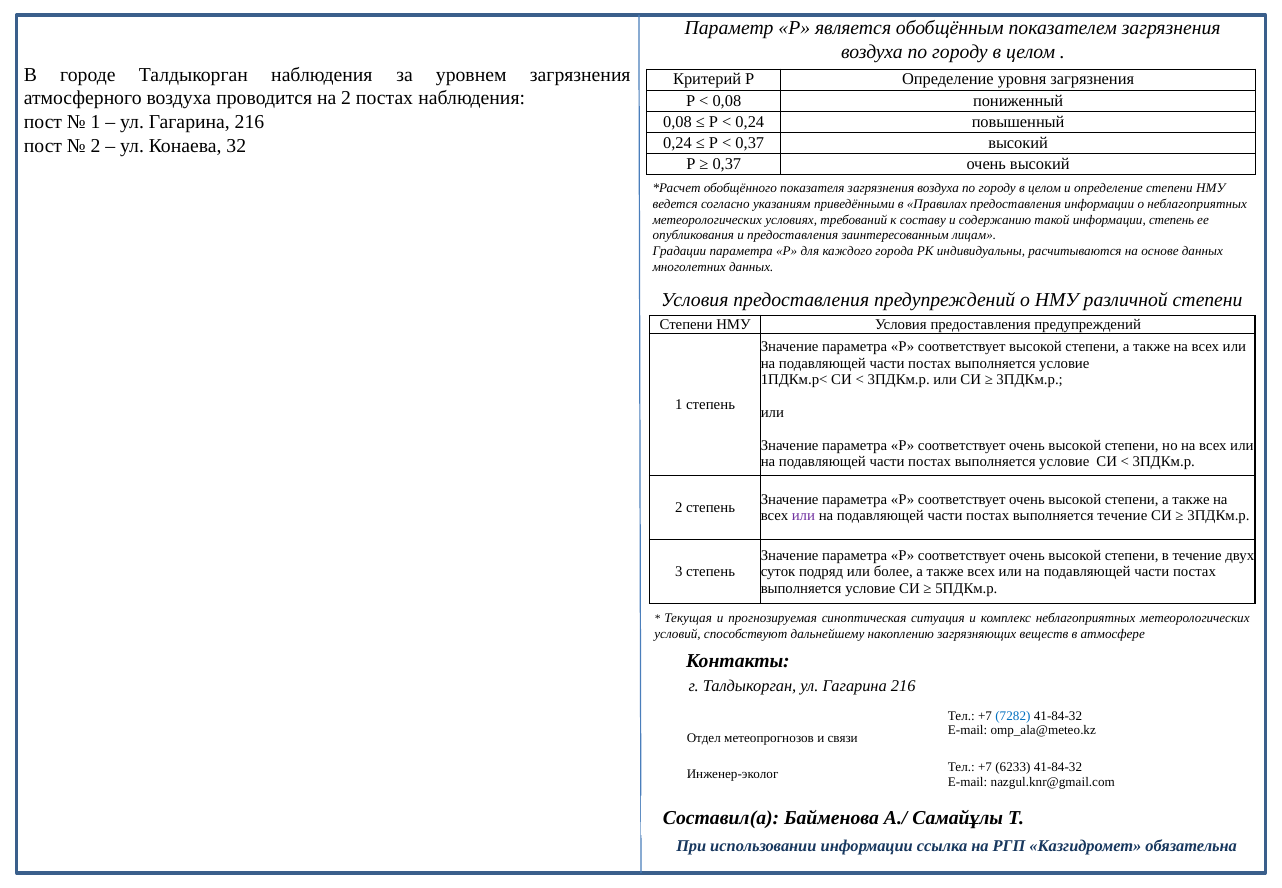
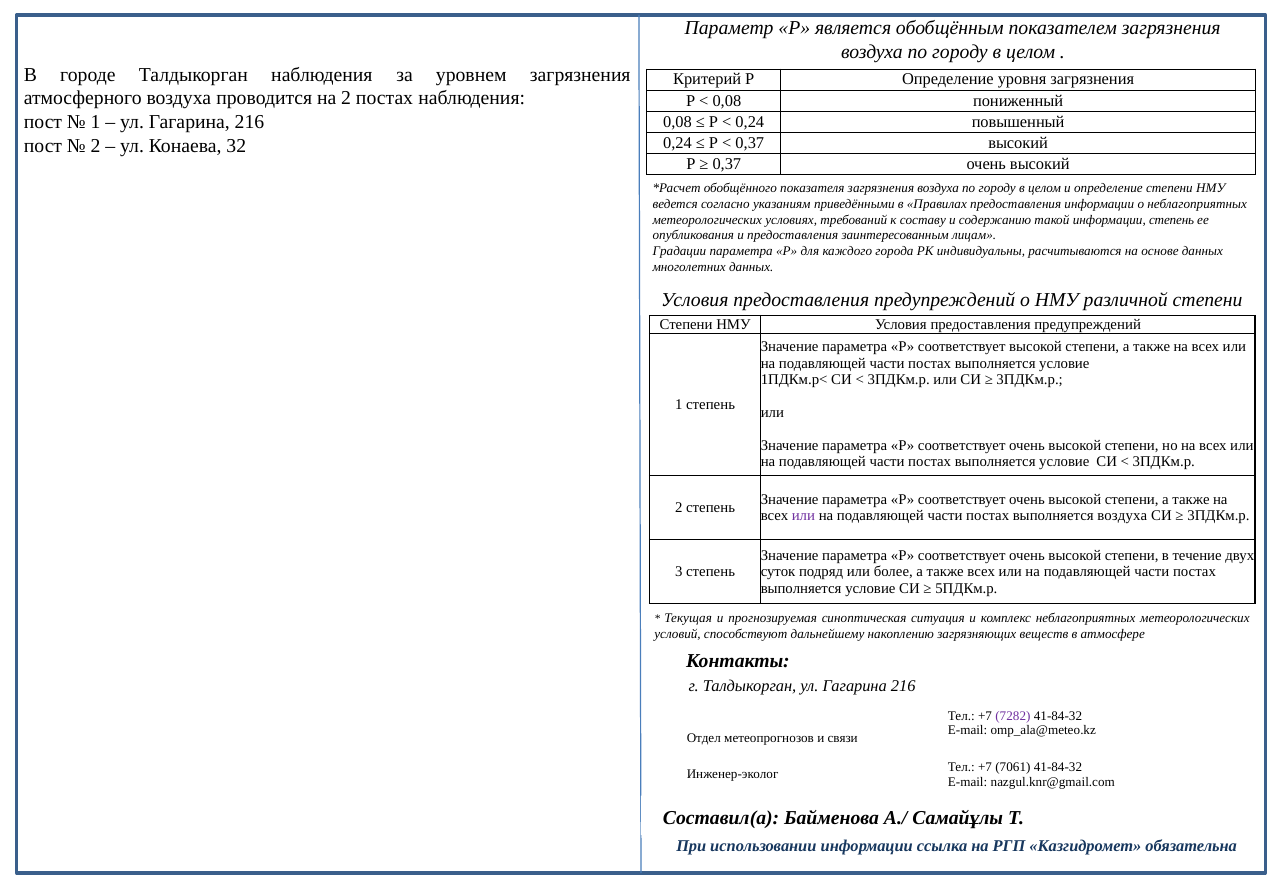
выполняется течение: течение -> воздуха (1122, 516)
7282 colour: blue -> purple (1013, 715)
6233: 6233 -> 7061 (1013, 767)
